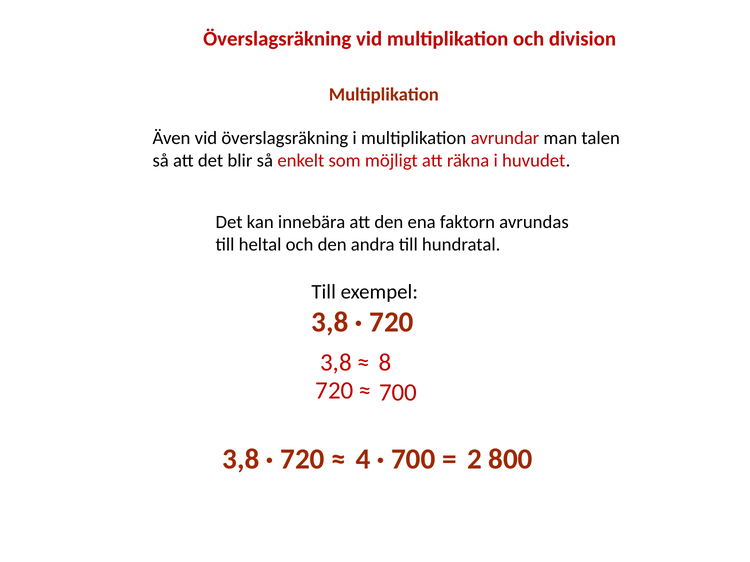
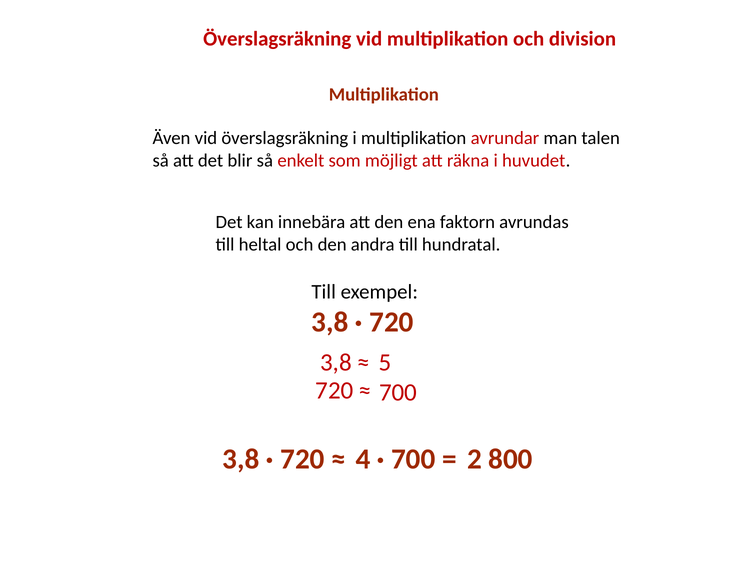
8: 8 -> 5 (385, 363)
